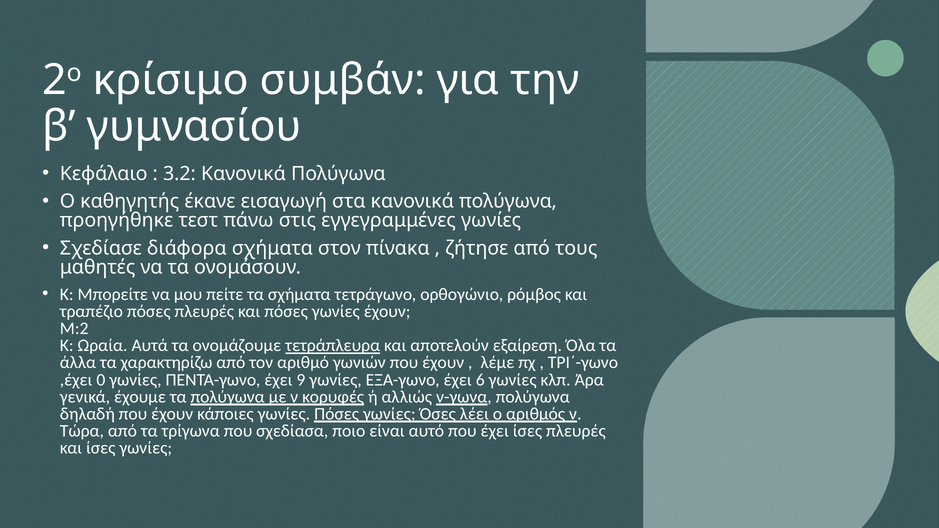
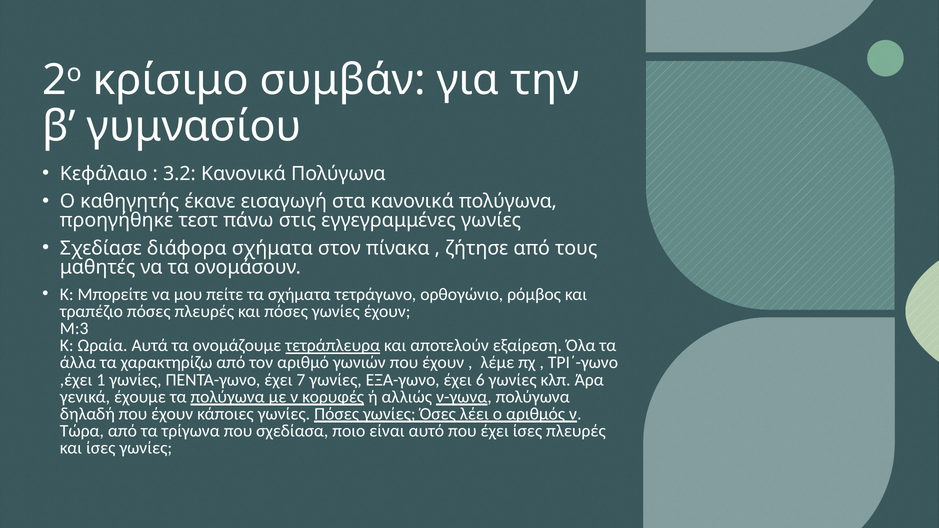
Μ:2: Μ:2 -> Μ:3 (74, 329)
0: 0 -> 1 (101, 380)
9: 9 -> 7 (301, 380)
